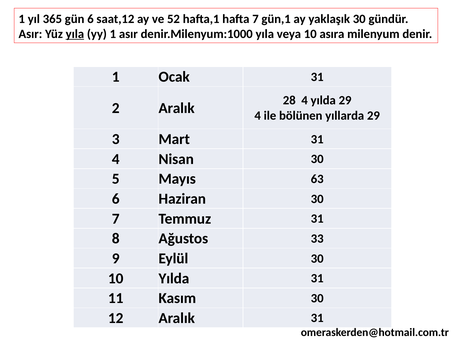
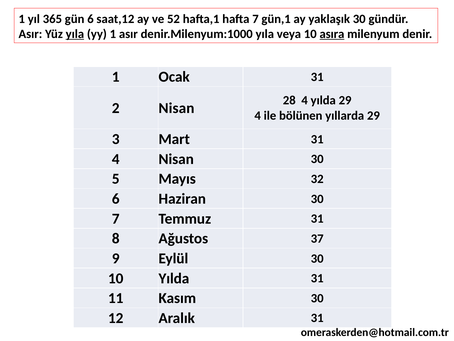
asıra underline: none -> present (332, 34)
2 Aralık: Aralık -> Nisan (176, 108)
63: 63 -> 32 (317, 179)
33: 33 -> 37 (317, 238)
